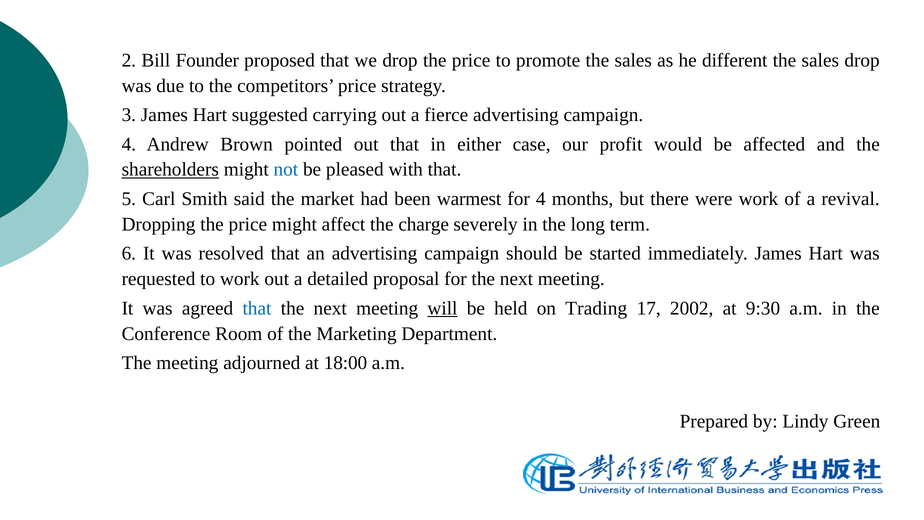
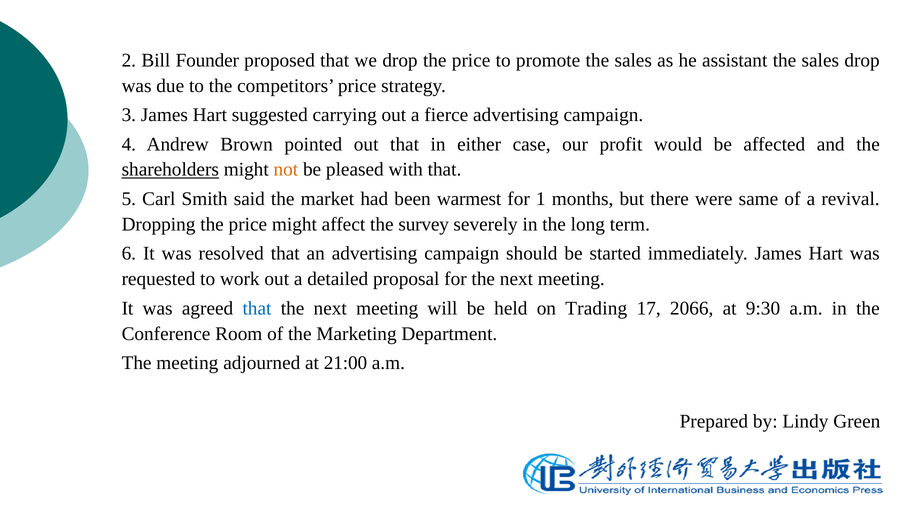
different: different -> assistant (735, 60)
not colour: blue -> orange (286, 170)
for 4: 4 -> 1 (541, 199)
were work: work -> same (758, 199)
charge: charge -> survey (424, 224)
will underline: present -> none (442, 308)
2002: 2002 -> 2066 (692, 308)
18:00: 18:00 -> 21:00 (345, 363)
